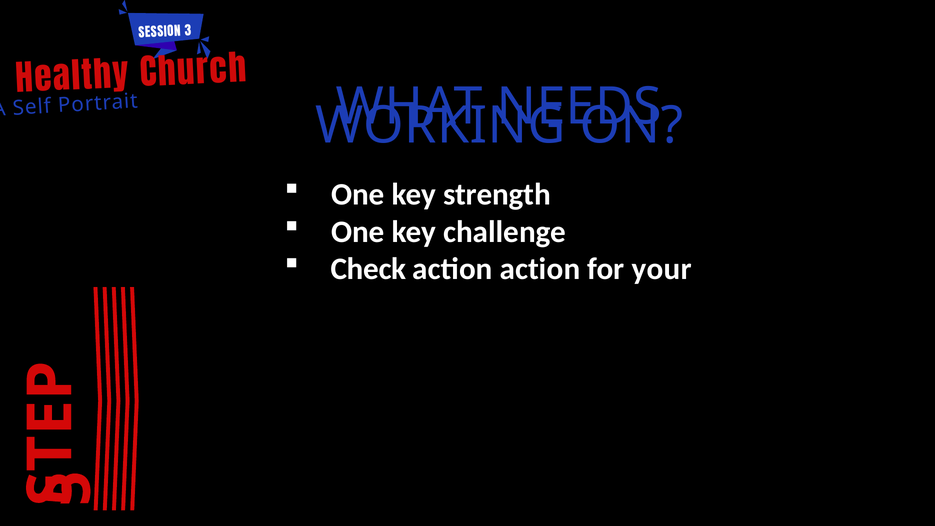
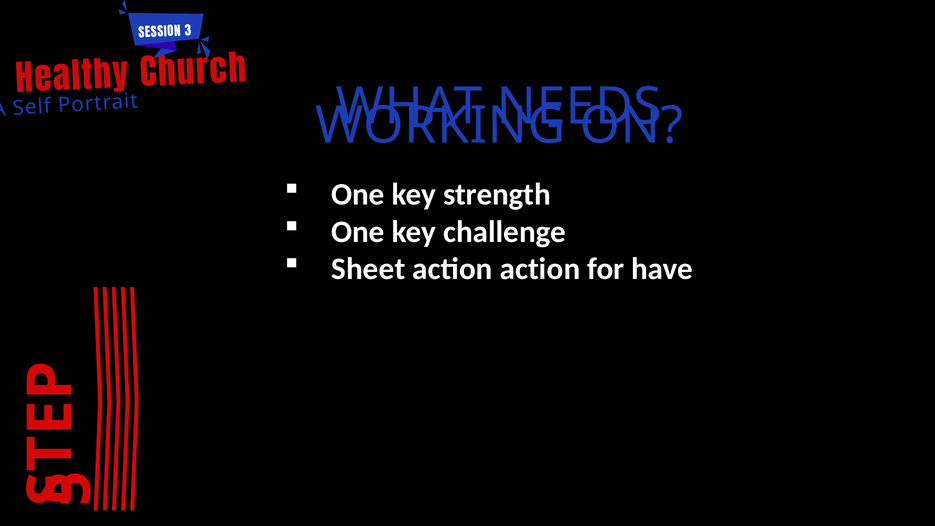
Check: Check -> Sheet (368, 269)
your: your -> have (662, 269)
